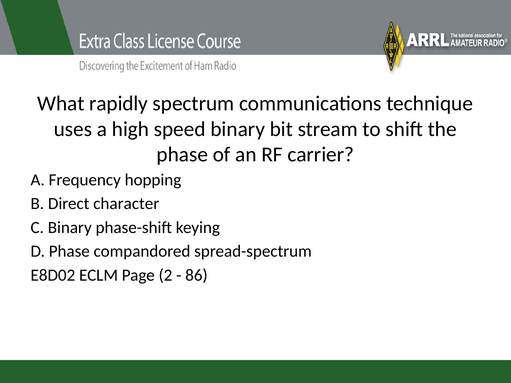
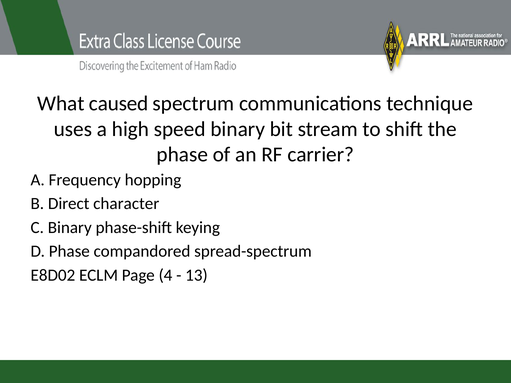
rapidly: rapidly -> caused (119, 104)
2: 2 -> 4 (165, 275)
86: 86 -> 13 (196, 275)
